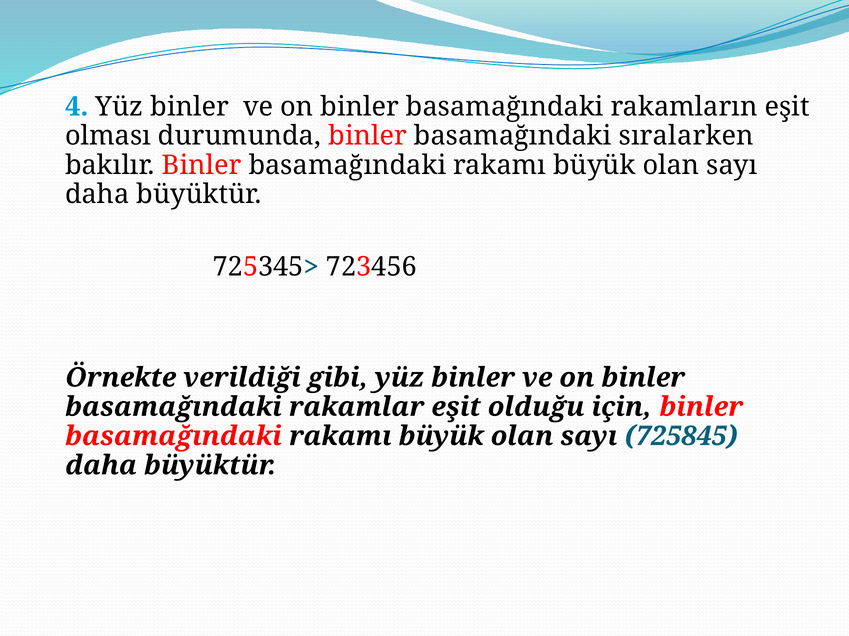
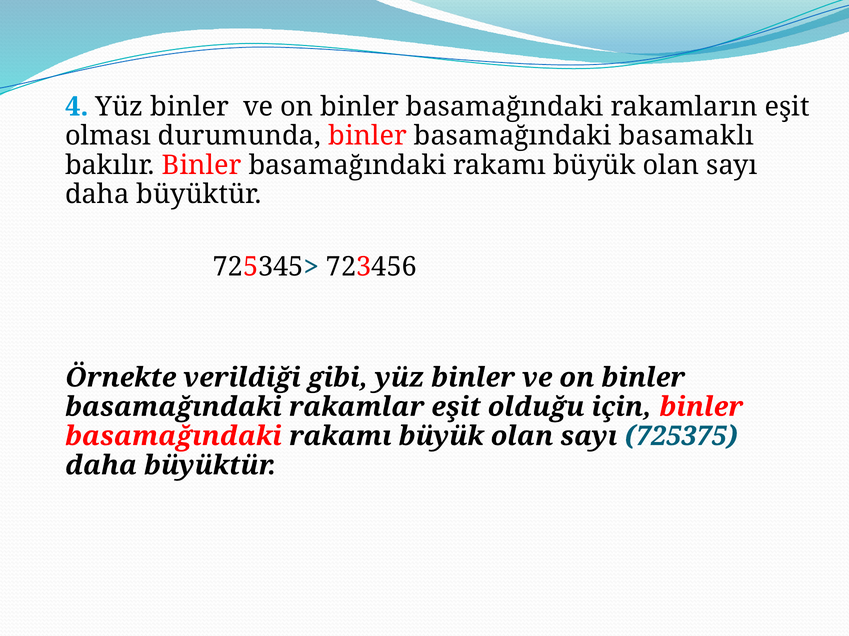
sıralarken: sıralarken -> basamaklı (686, 136)
725845: 725845 -> 725375 (681, 437)
